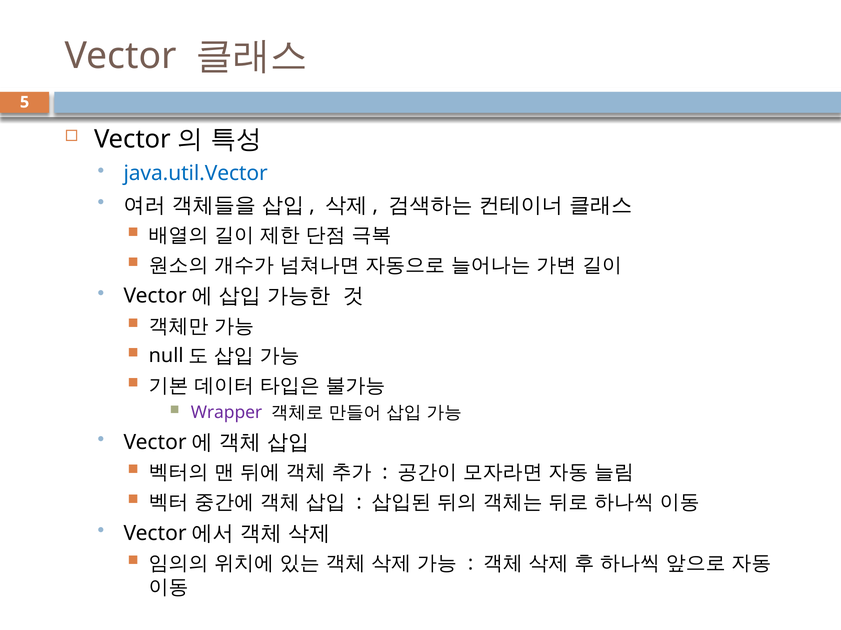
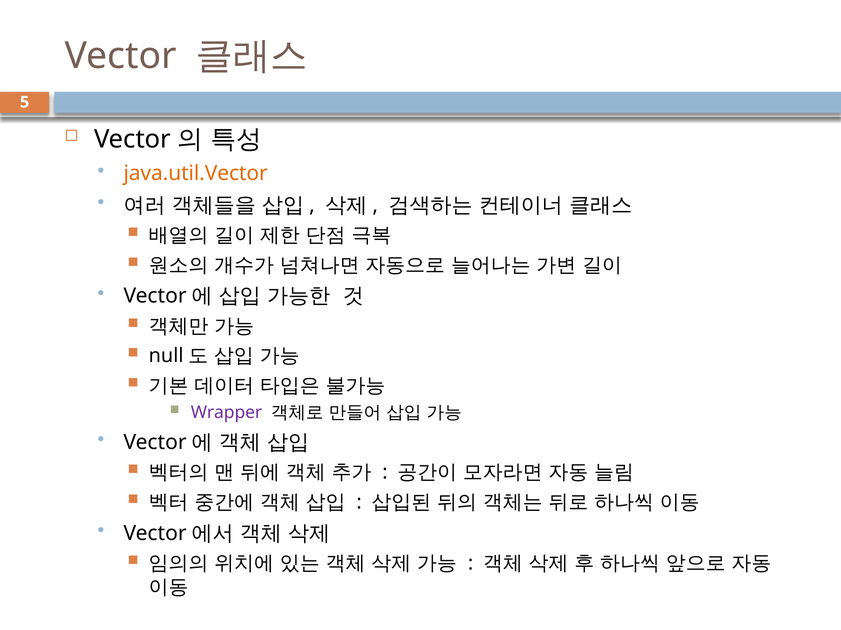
java.util.Vector colour: blue -> orange (196, 174)
